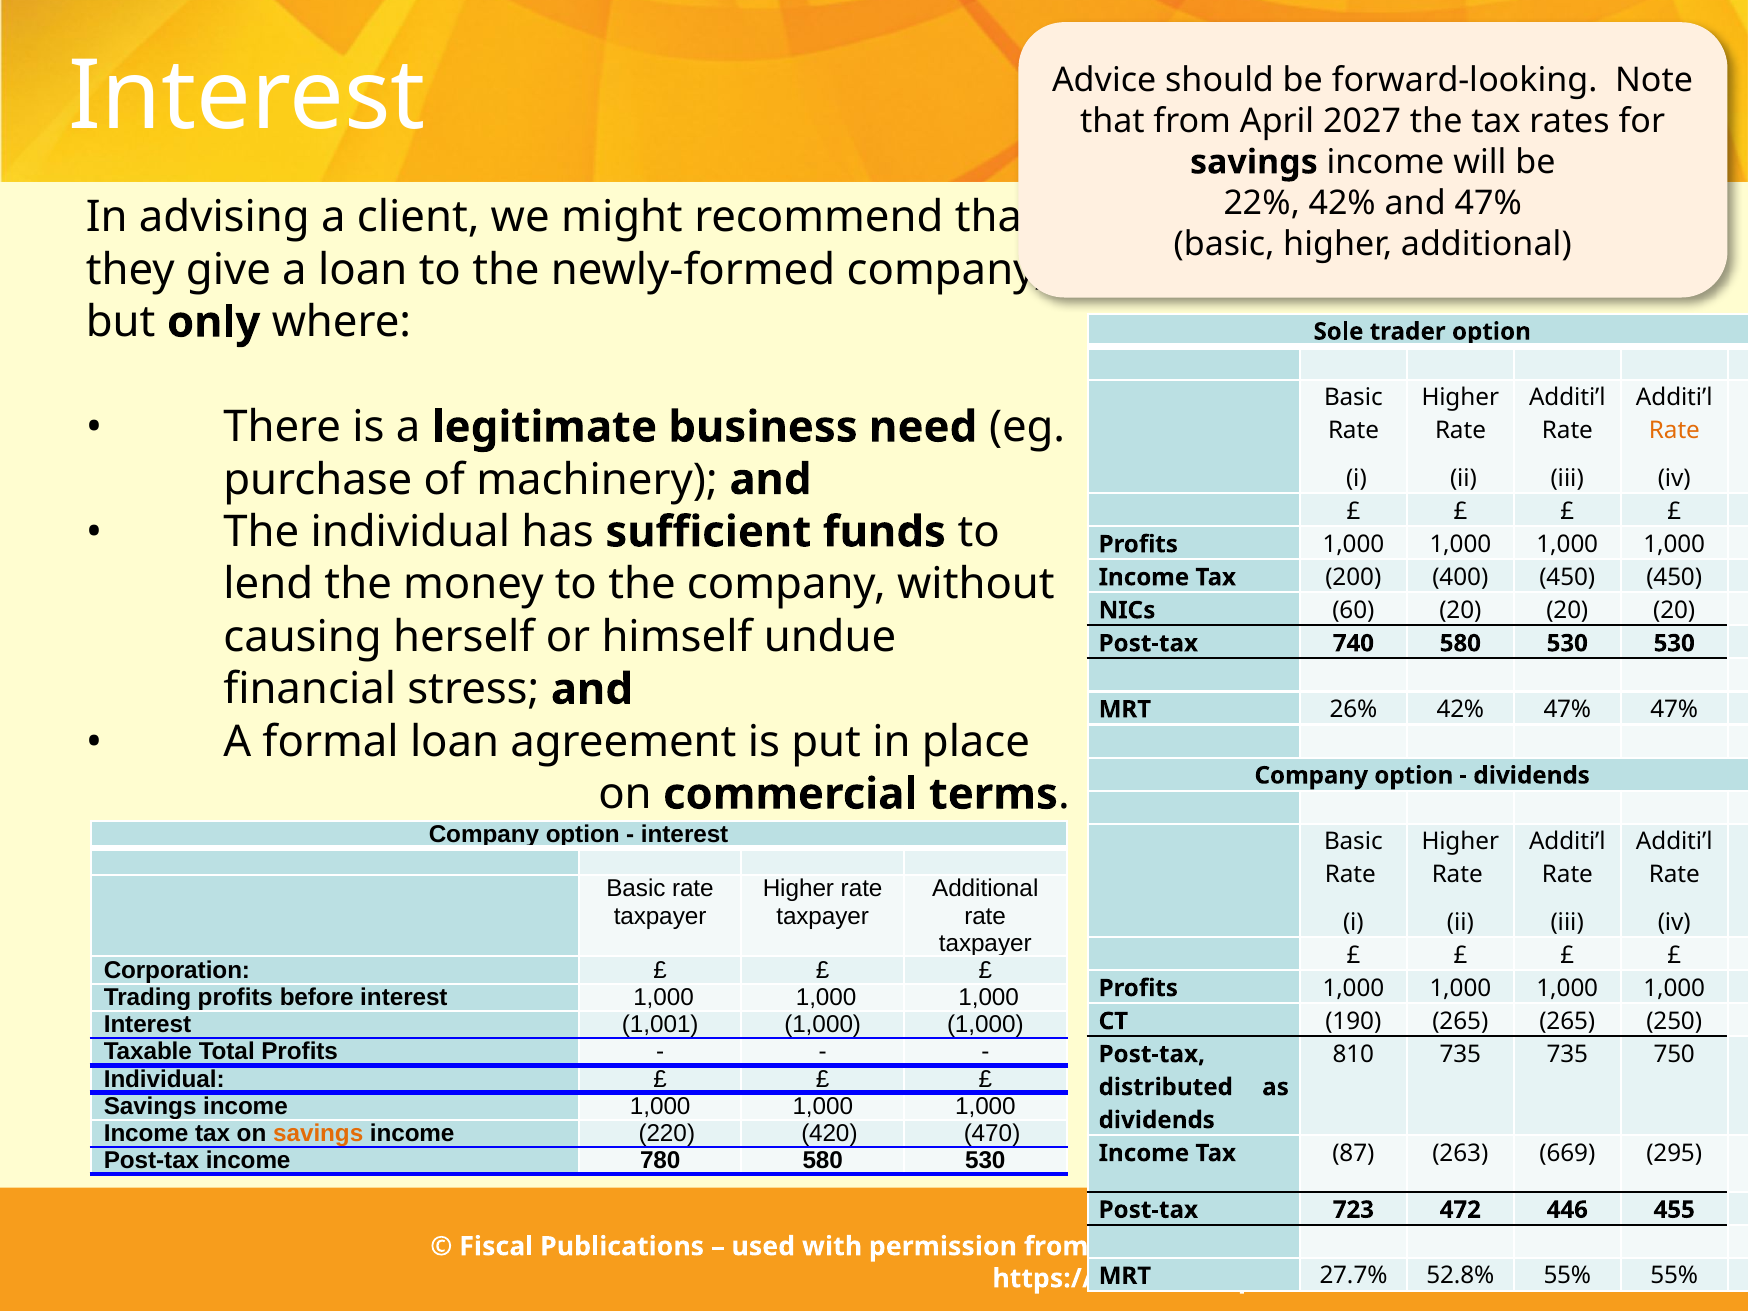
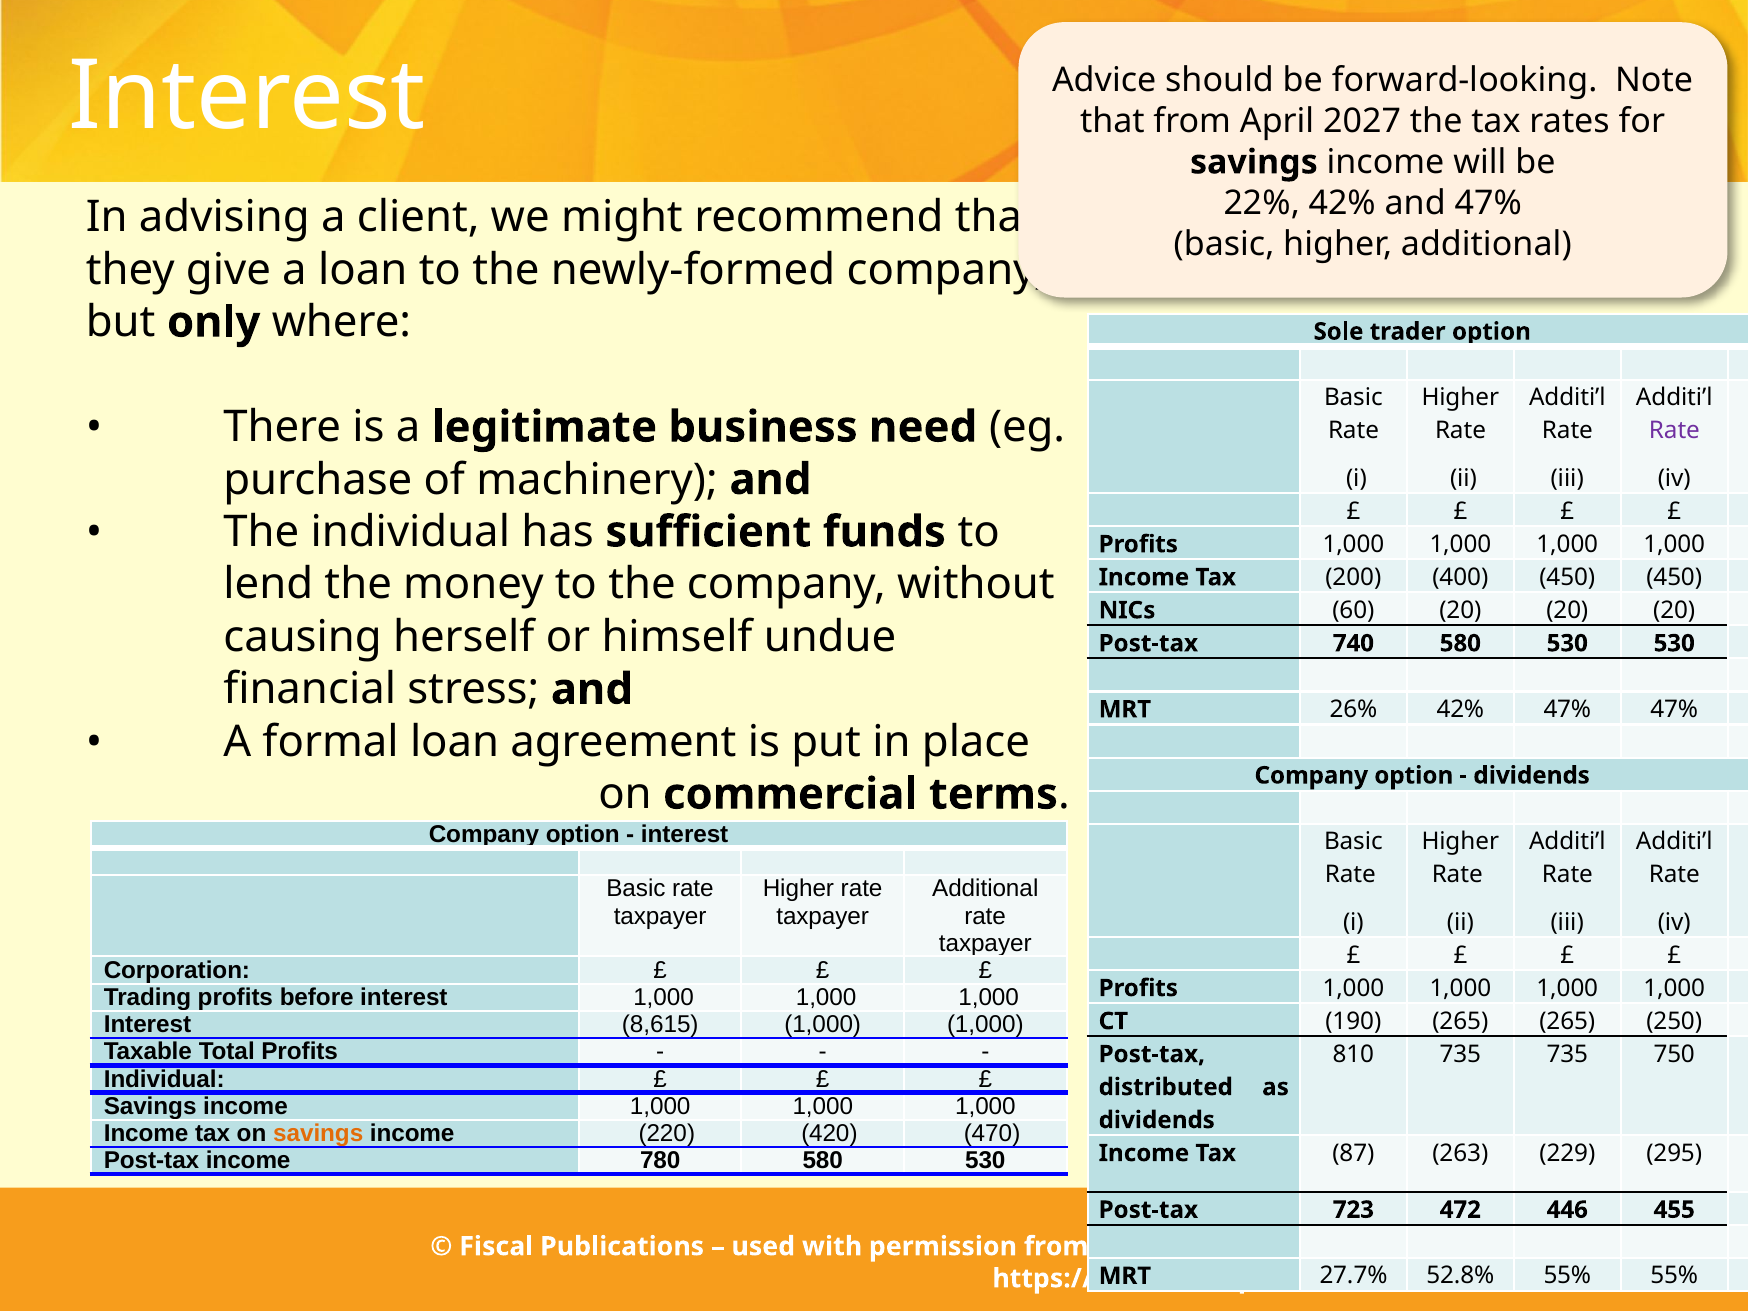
Rate colour: orange -> purple (1674, 431)
1,001: 1,001 -> 8,615 (660, 1025)
669: 669 -> 229 (1567, 1153)
